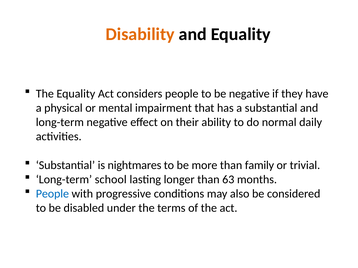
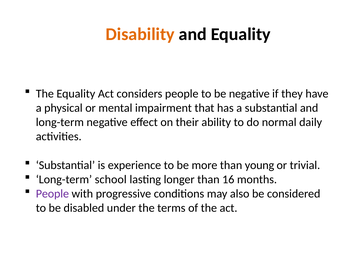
nightmares: nightmares -> experience (134, 165)
family: family -> young (259, 165)
63: 63 -> 16 (228, 180)
People colour: blue -> purple (52, 194)
